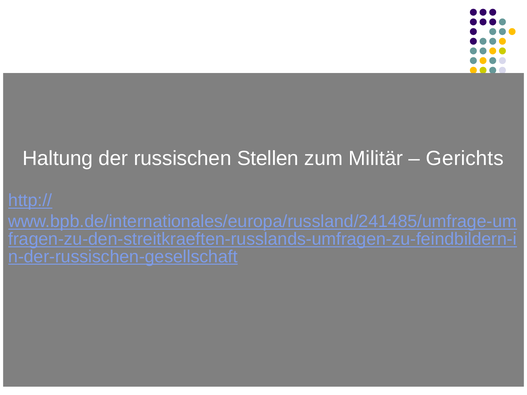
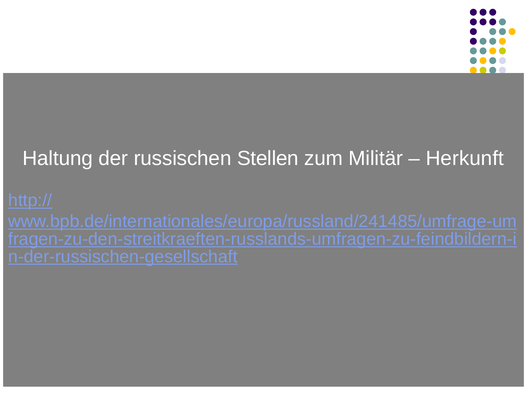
Gerichts: Gerichts -> Herkunft (465, 159)
